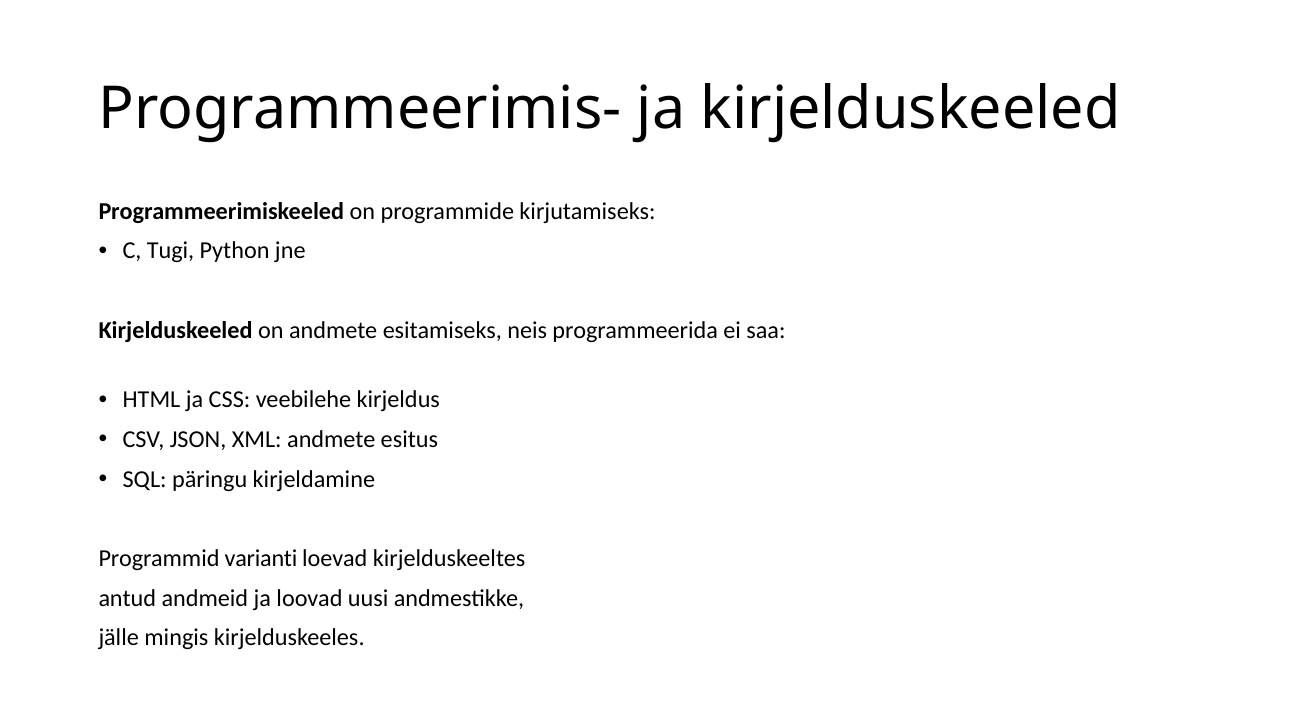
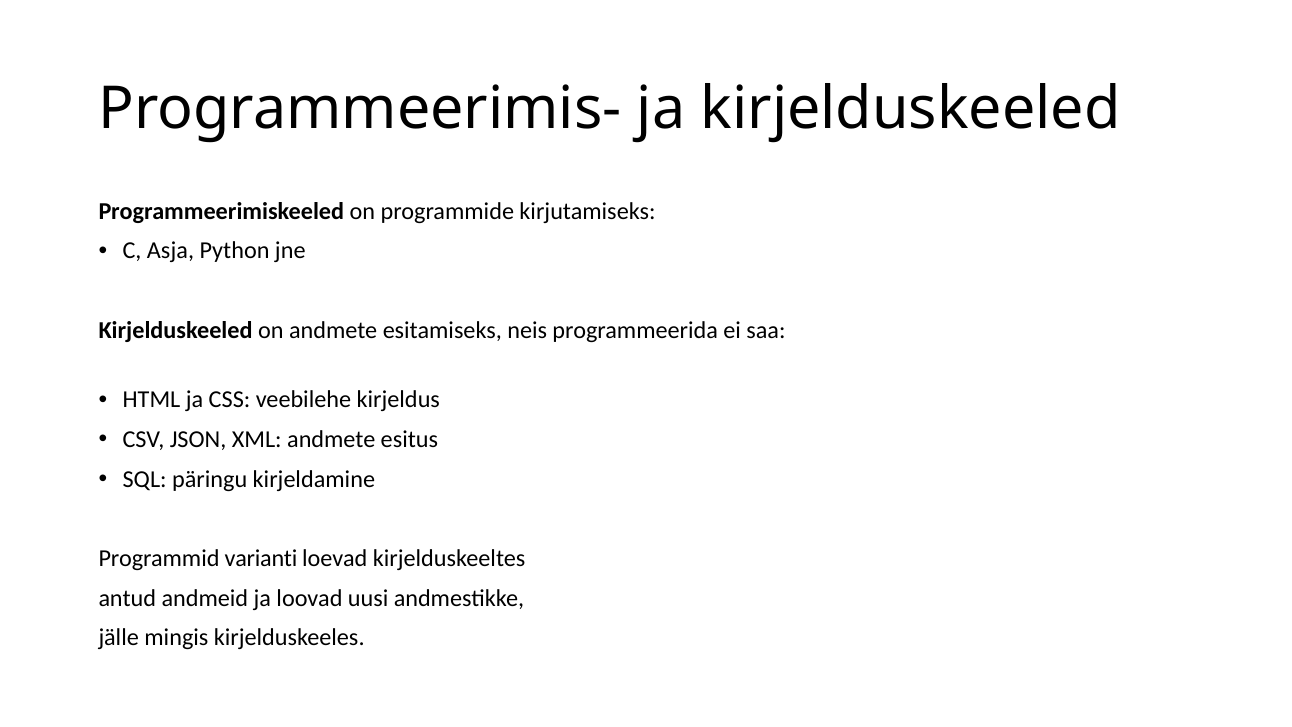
Tugi: Tugi -> Asja (170, 251)
